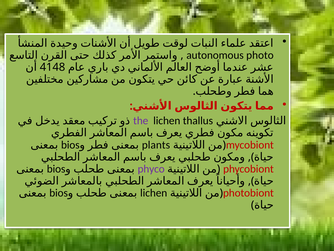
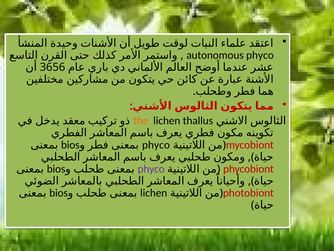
autonomous photo: photo -> phyco (260, 55)
4148: 4148 -> 3656 (52, 67)
the colour: purple -> orange (141, 121)
plants: plants -> phyco (156, 145)
